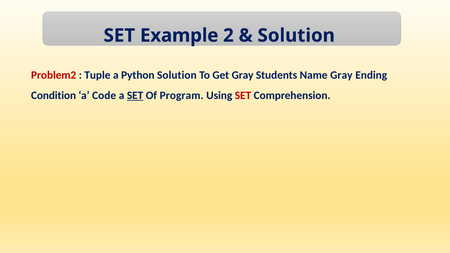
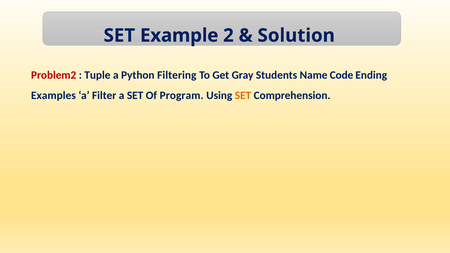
Python Solution: Solution -> Filtering (177, 75)
Name Gray: Gray -> Code (341, 75)
Condition: Condition -> Examples (53, 95)
Code: Code -> Filter (104, 95)
SET underline: present -> none (135, 95)
SET colour: red -> orange (243, 95)
